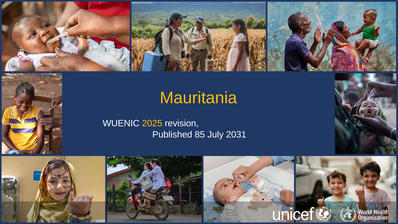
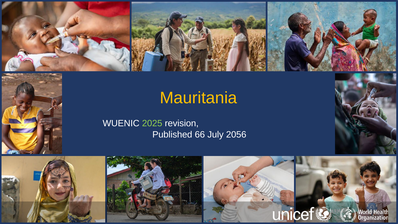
2025 colour: yellow -> light green (152, 123)
85: 85 -> 66 (200, 134)
2031: 2031 -> 2056 (236, 134)
